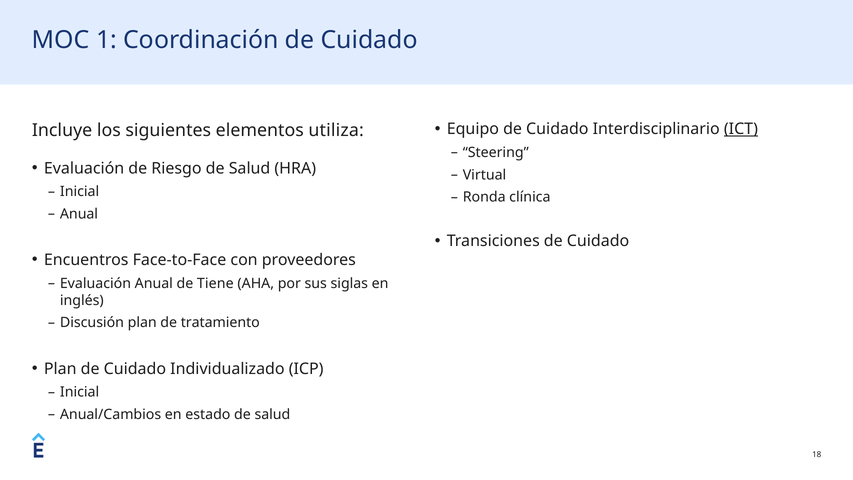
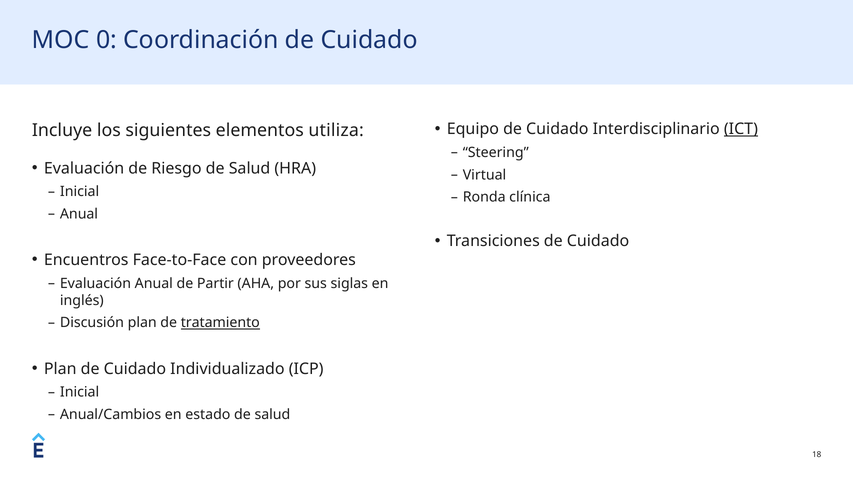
1: 1 -> 0 (106, 40)
Tiene: Tiene -> Partir (215, 283)
tratamiento underline: none -> present (220, 323)
